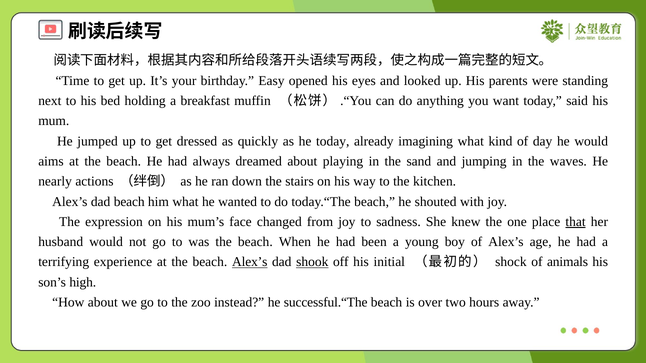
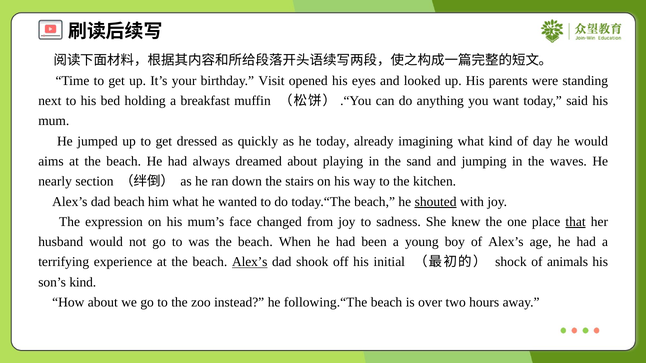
Easy: Easy -> Visit (271, 81)
actions: actions -> section (94, 182)
shouted underline: none -> present (436, 202)
shook underline: present -> none (312, 262)
son’s high: high -> kind (83, 282)
successful.“The: successful.“The -> following.“The (326, 303)
